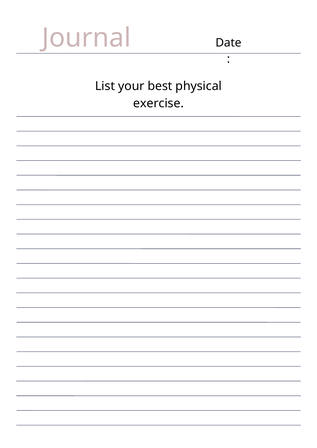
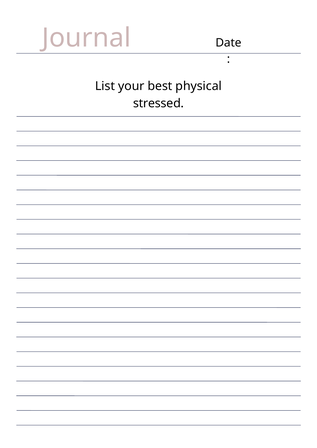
exercise: exercise -> stressed (159, 103)
